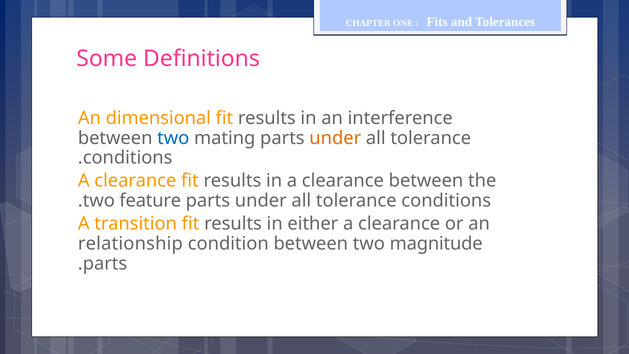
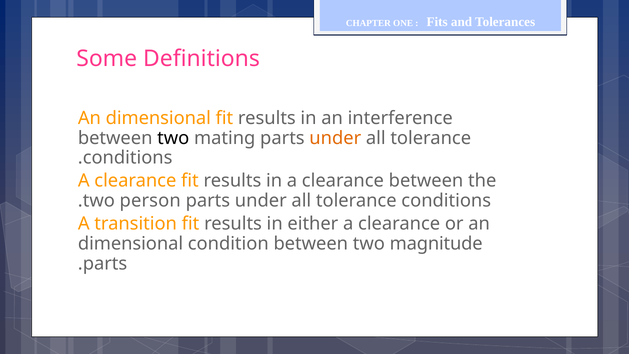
two colour: blue -> black (173, 138)
feature: feature -> person (150, 201)
relationship: relationship -> dimensional (131, 244)
